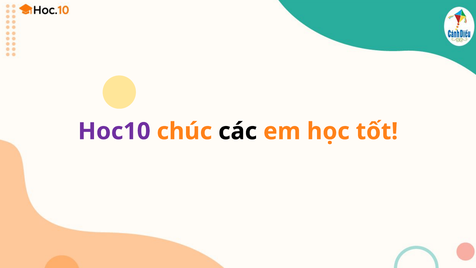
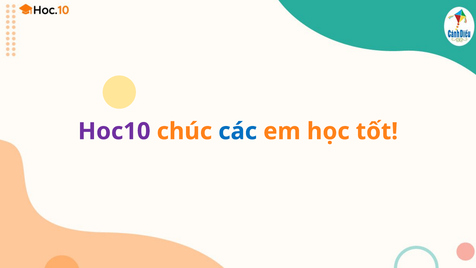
các colour: black -> blue (238, 131)
